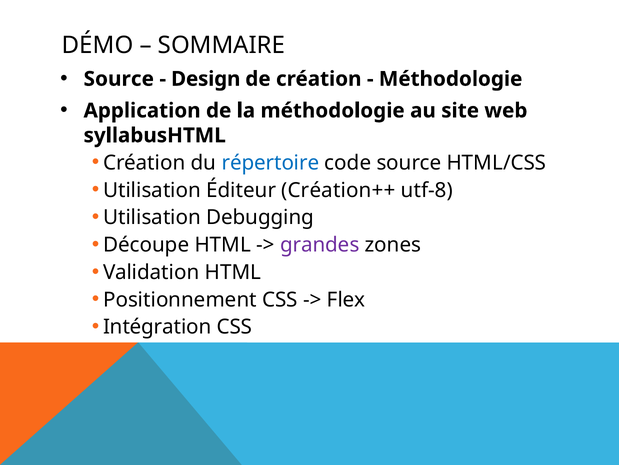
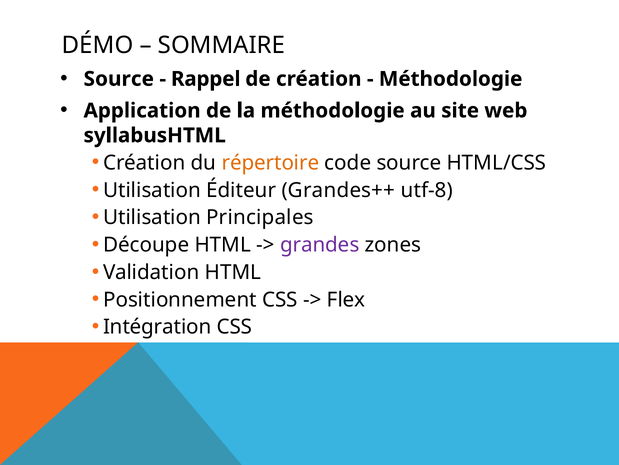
Design: Design -> Rappel (206, 79)
répertoire colour: blue -> orange (270, 163)
Création++: Création++ -> Grandes++ (338, 190)
Debugging: Debugging -> Principales (260, 217)
